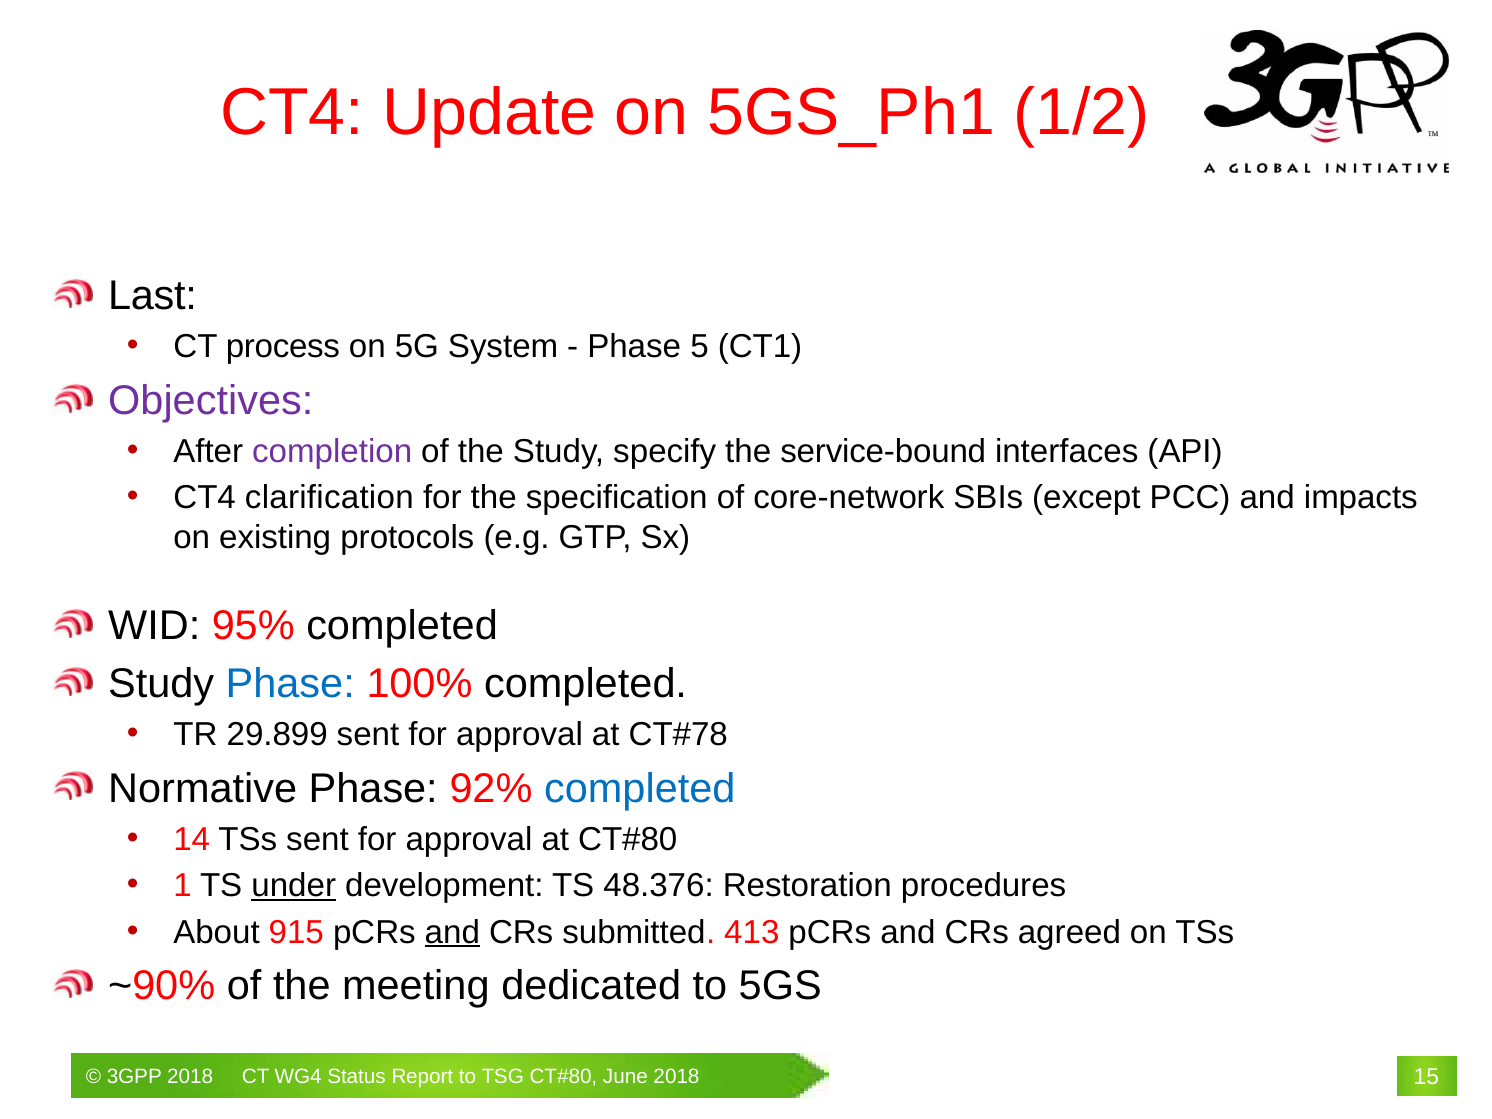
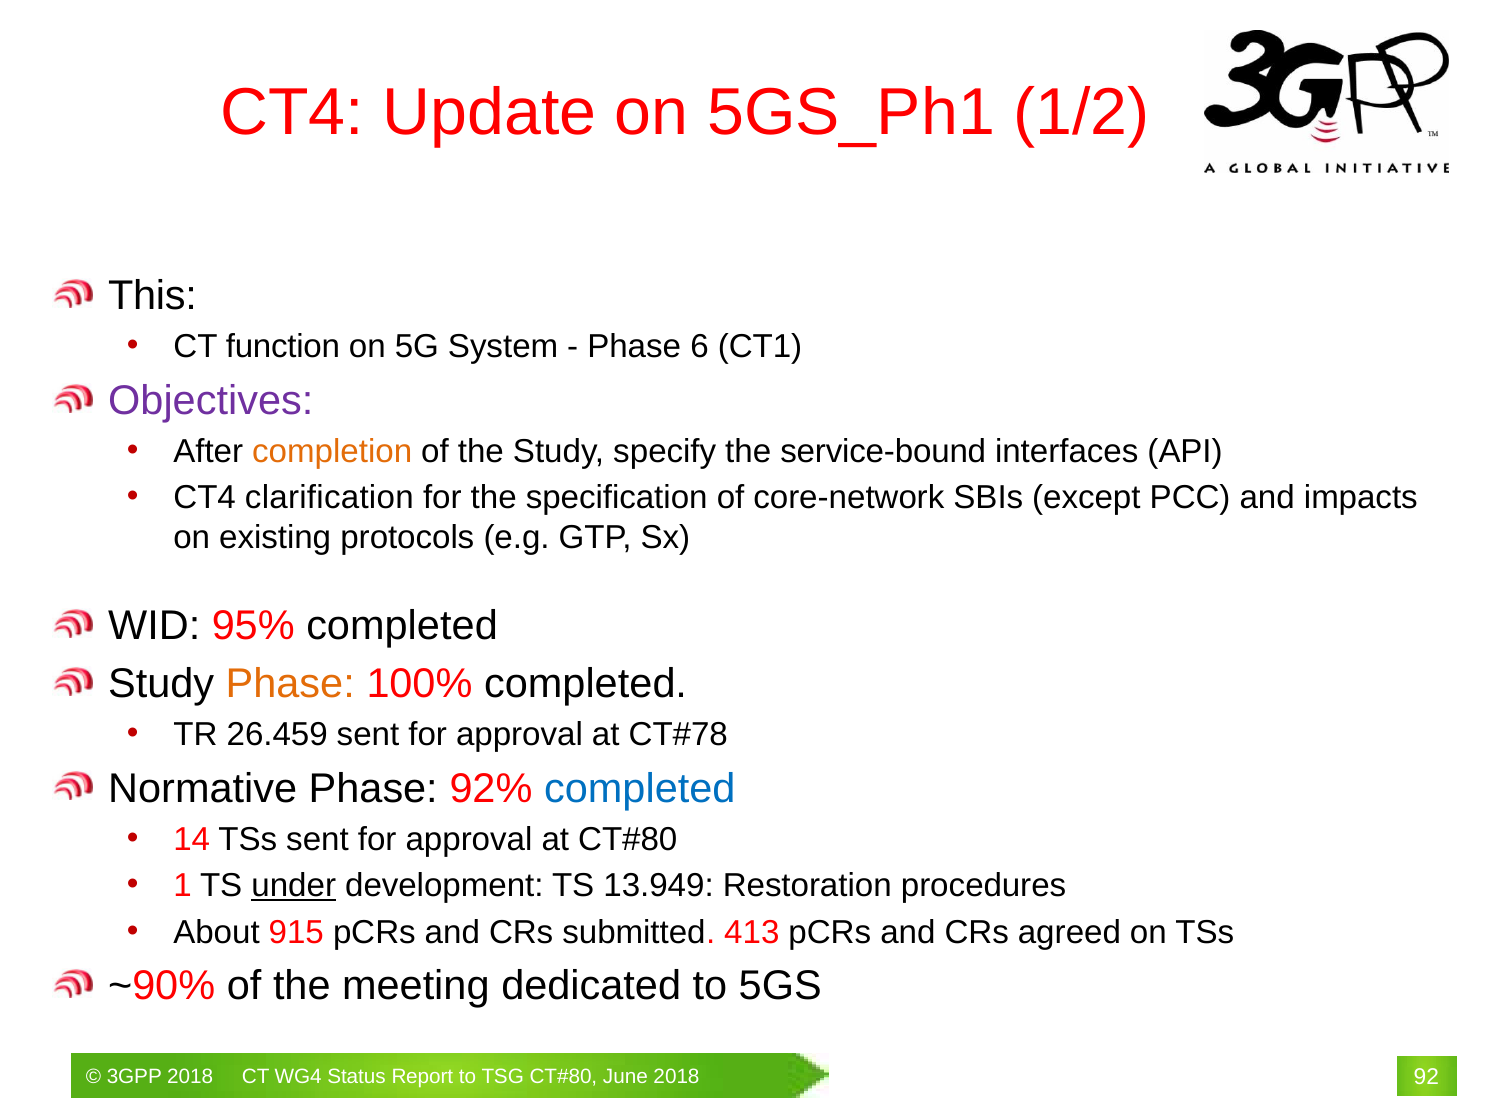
Last: Last -> This (152, 296)
process: process -> function (283, 347)
5: 5 -> 6 (700, 347)
completion colour: purple -> orange (332, 451)
Phase colour: blue -> orange (290, 684)
29.899: 29.899 -> 26.459 (277, 735)
48.376: 48.376 -> 13.949 (659, 886)
and underline: present -> none (452, 932)
15: 15 -> 92 (1426, 1077)
